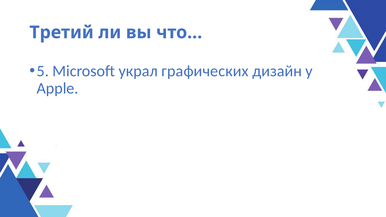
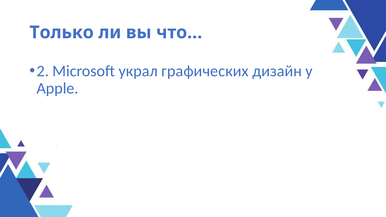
Третий: Третий -> Только (62, 32)
5: 5 -> 2 (43, 71)
